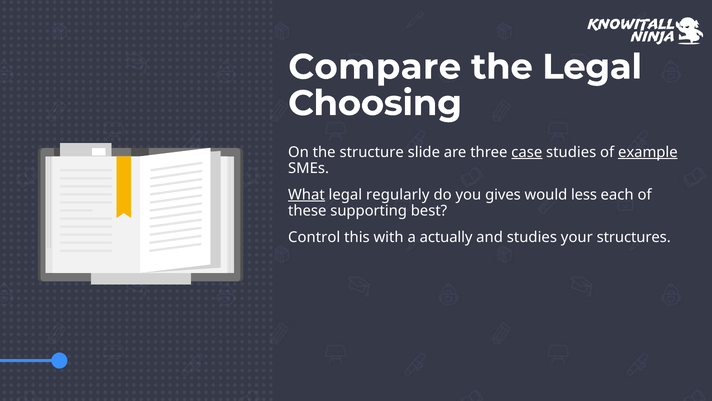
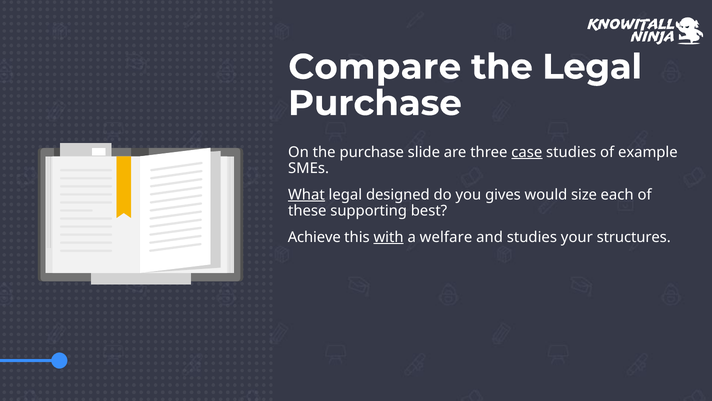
Choosing: Choosing -> Purchase (375, 103)
the structure: structure -> purchase (372, 152)
example underline: present -> none (648, 152)
regularly: regularly -> designed (398, 194)
less: less -> size (584, 194)
Control: Control -> Achieve (314, 237)
with underline: none -> present (389, 237)
actually: actually -> welfare (446, 237)
